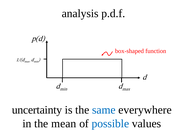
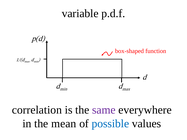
analysis: analysis -> variable (80, 13)
uncertainty: uncertainty -> correlation (37, 110)
same colour: blue -> purple (104, 110)
